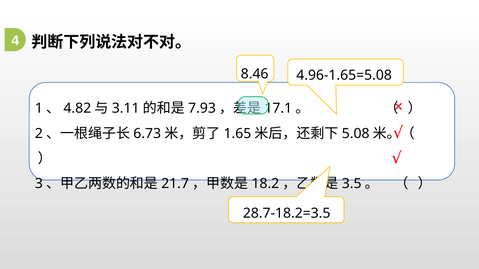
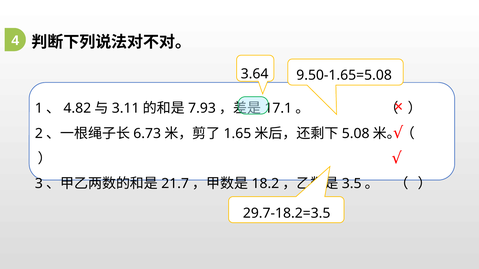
8.46: 8.46 -> 3.64 (255, 74)
4.96-1.65=5.08: 4.96-1.65=5.08 -> 9.50-1.65=5.08 (344, 75)
28.7-18.2=3.5: 28.7-18.2=3.5 -> 29.7-18.2=3.5 (287, 214)
